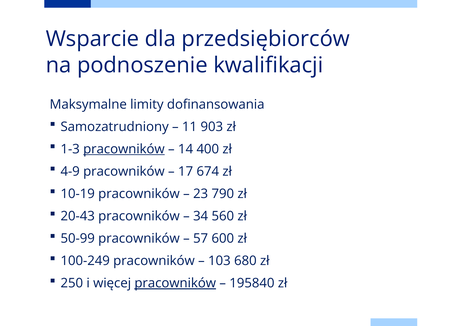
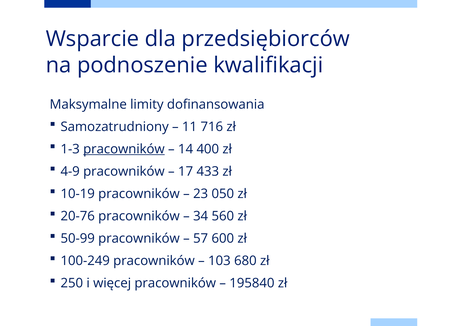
903: 903 -> 716 (212, 127)
674: 674 -> 433 (208, 172)
790: 790 -> 050 (223, 194)
20-43: 20-43 -> 20-76 (78, 216)
pracowników underline: present -> none (175, 283)
